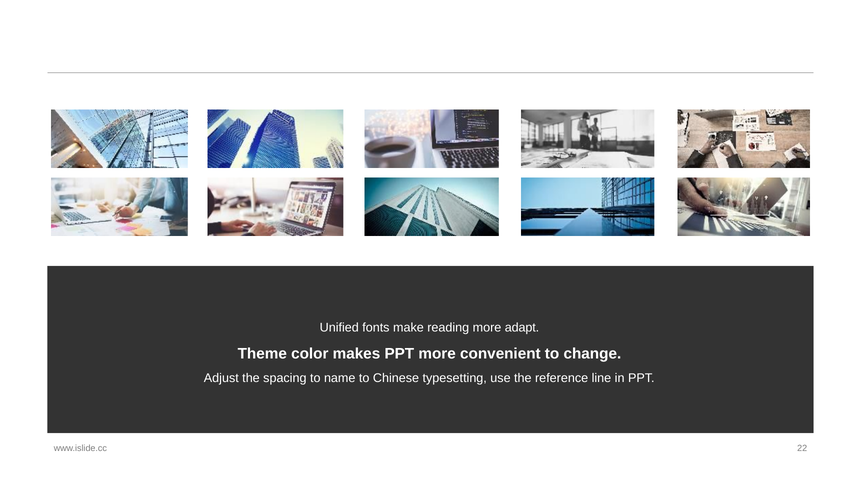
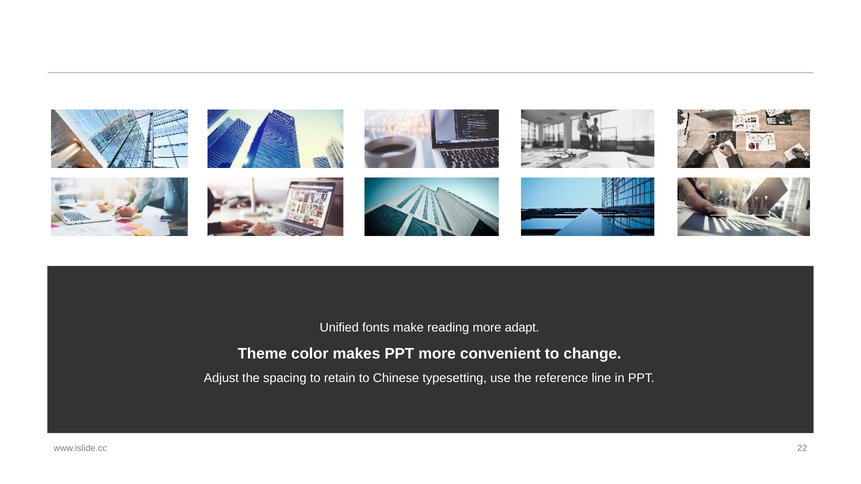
name: name -> retain (340, 378)
